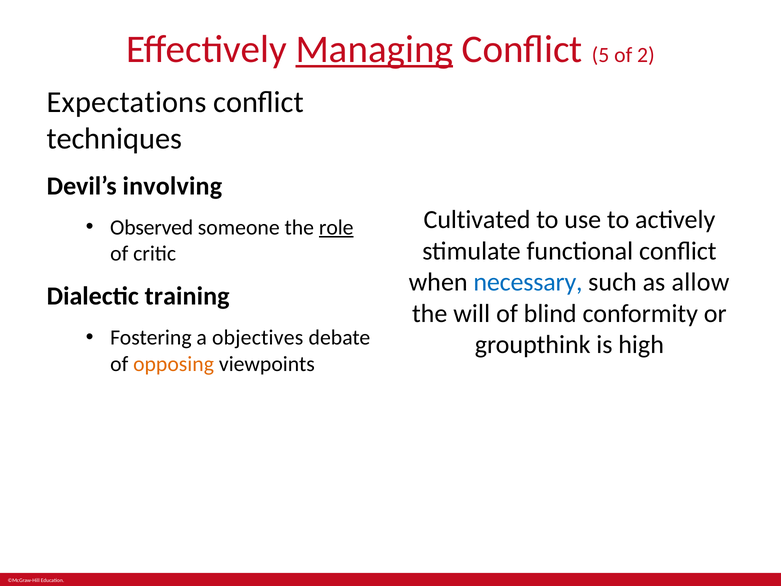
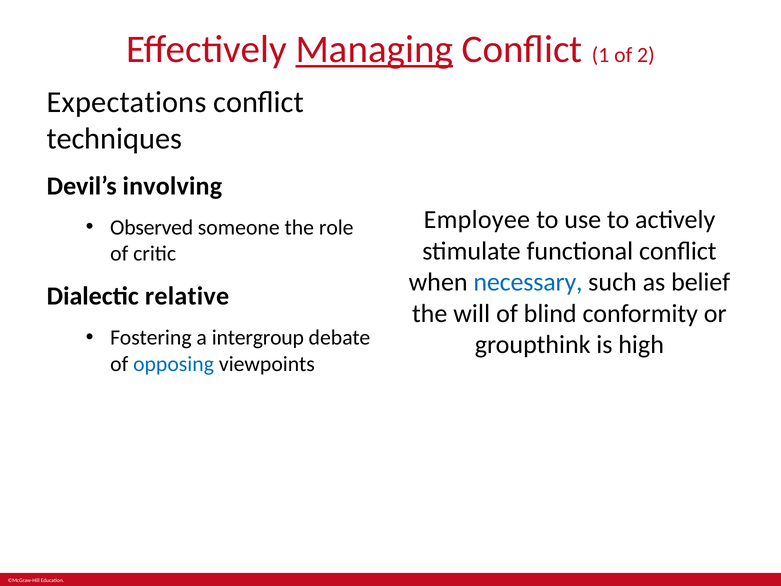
5: 5 -> 1 (601, 55)
Cultivated: Cultivated -> Employee (477, 220)
role underline: present -> none (336, 227)
allow: allow -> belief (701, 282)
training: training -> relative (187, 296)
objectives: objectives -> intergroup (258, 338)
opposing colour: orange -> blue (174, 364)
